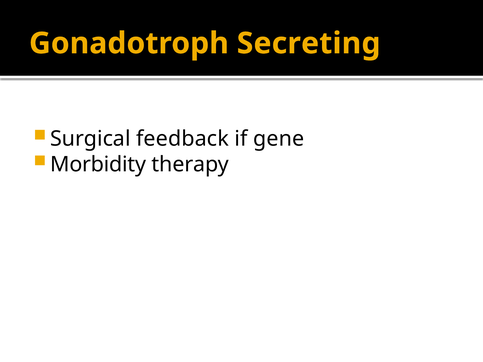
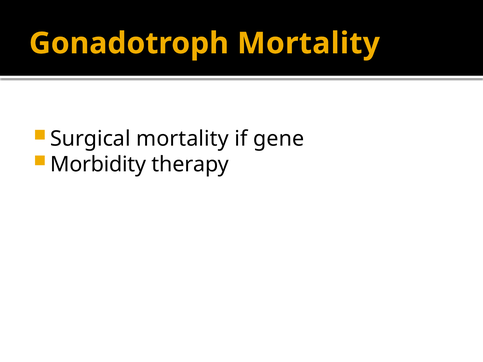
Gonadotroph Secreting: Secreting -> Mortality (309, 43)
Surgical feedback: feedback -> mortality (182, 139)
